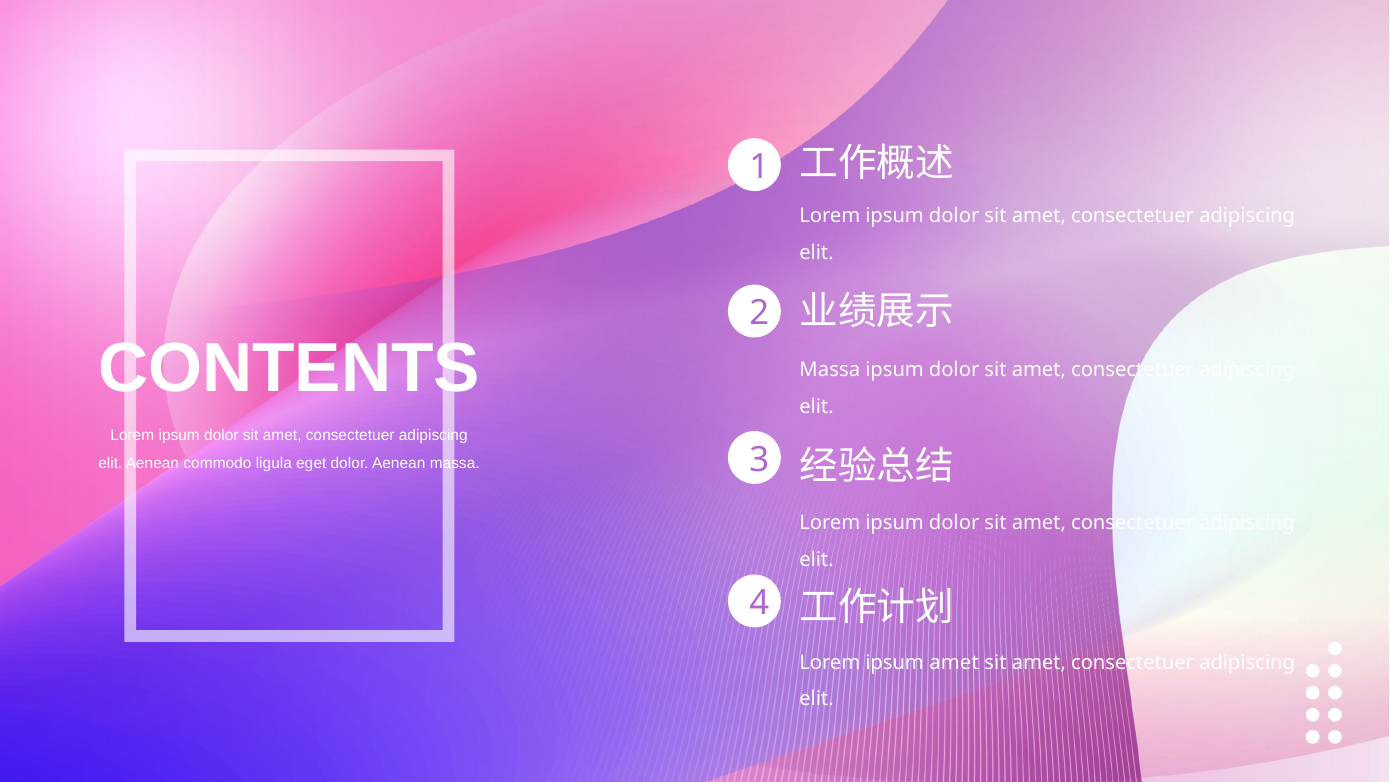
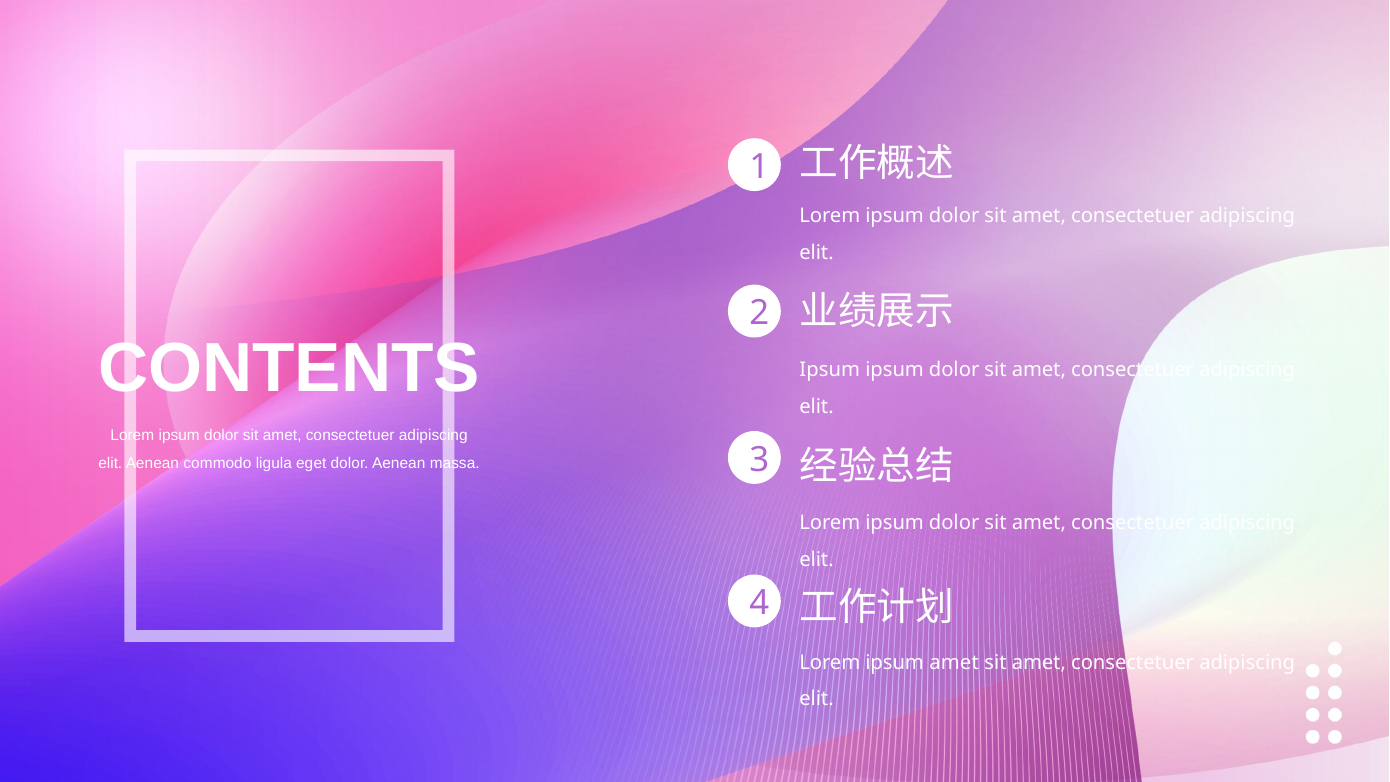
Massa: Massa -> Ipsum (830, 370)
